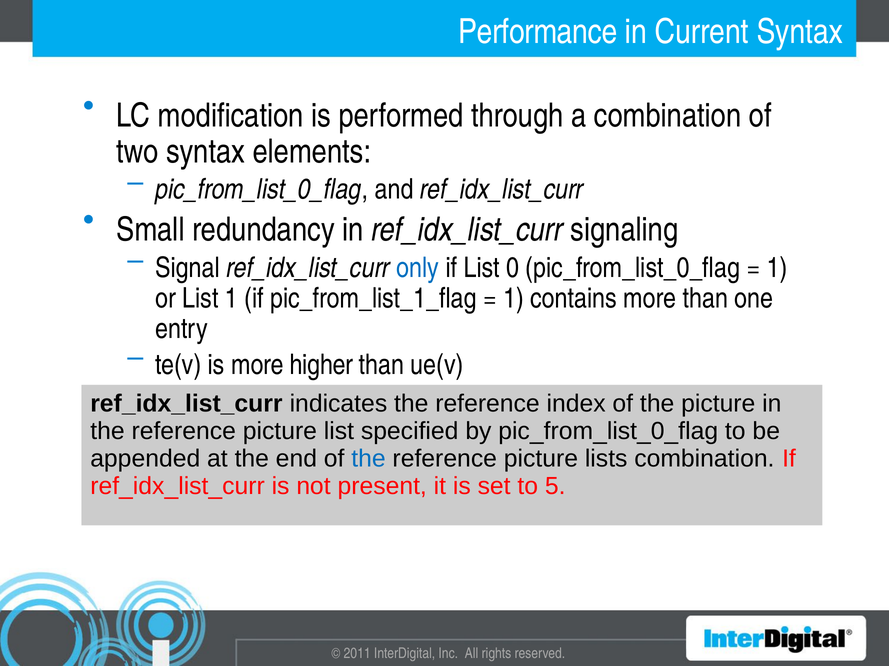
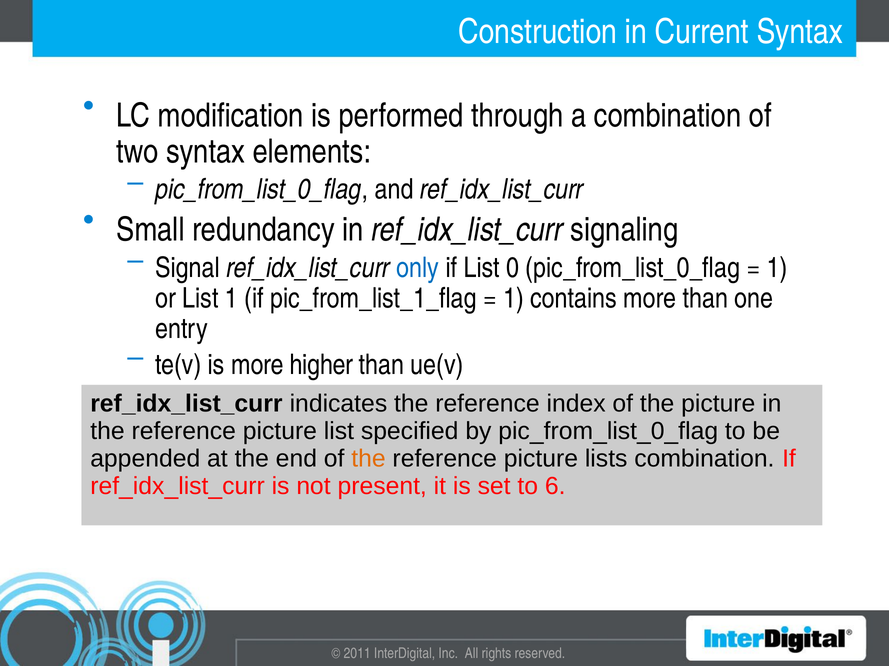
Performance: Performance -> Construction (538, 32)
the colour: blue -> orange (369, 459)
5: 5 -> 6 (555, 486)
